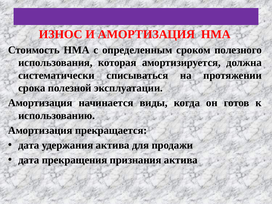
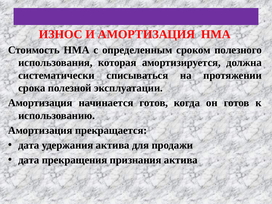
начинается виды: виды -> готов (154, 103)
